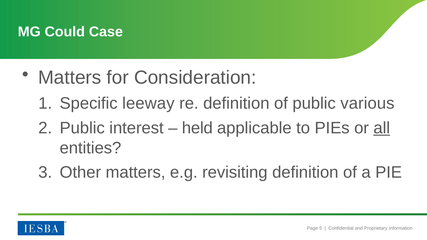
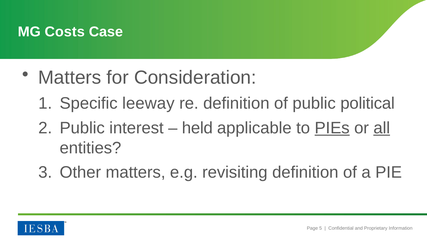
Could: Could -> Costs (65, 32)
various: various -> political (368, 104)
PIEs underline: none -> present (332, 128)
